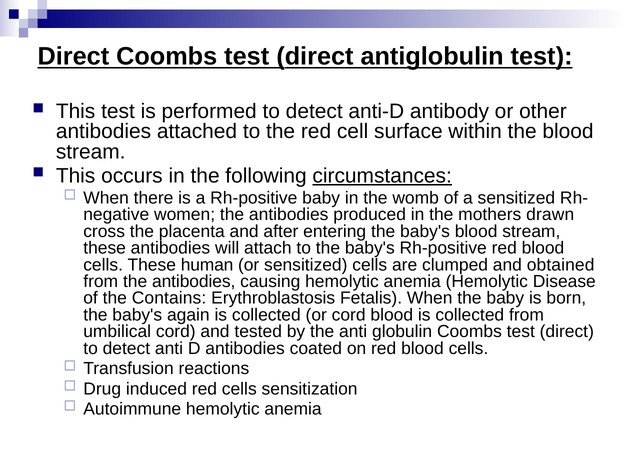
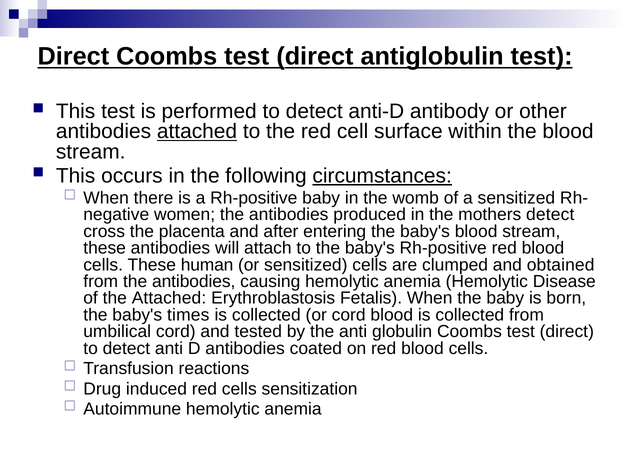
attached underline: none -> present (197, 132)
mothers drawn: drawn -> detect (550, 215)
the Contains: Contains -> Attached (169, 298)
again: again -> times (188, 315)
